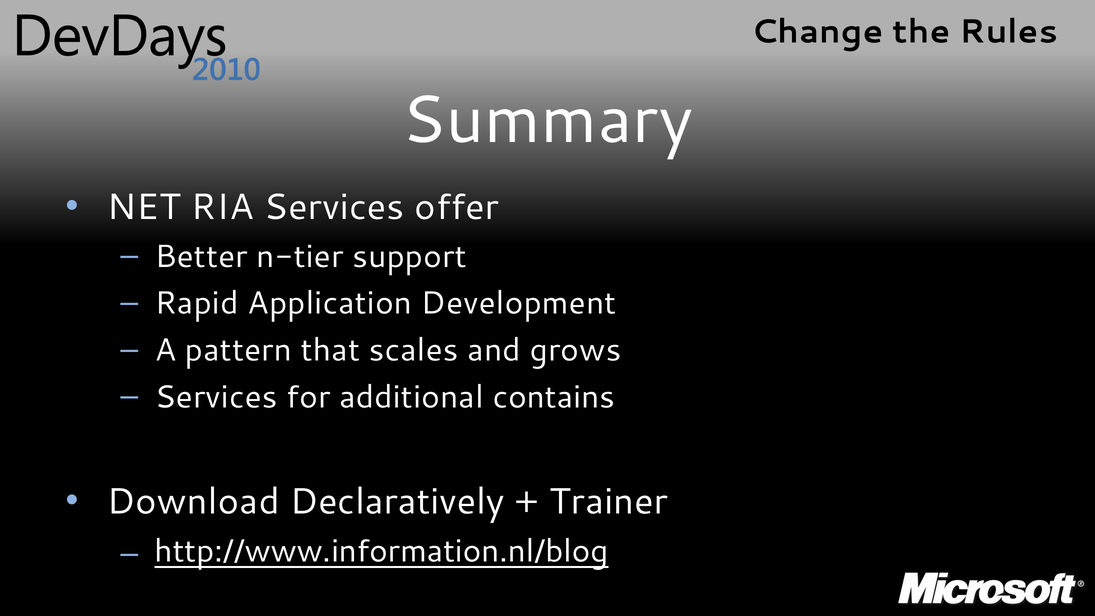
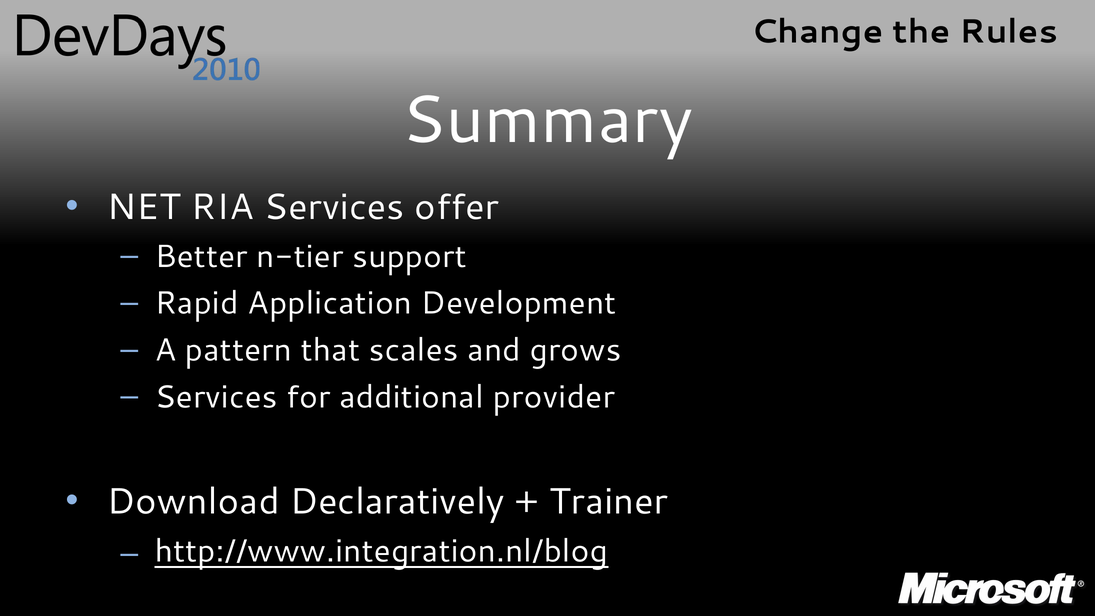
contains: contains -> provider (554, 397)
http://www.information.nl/blog: http://www.information.nl/blog -> http://www.integration.nl/blog (381, 551)
